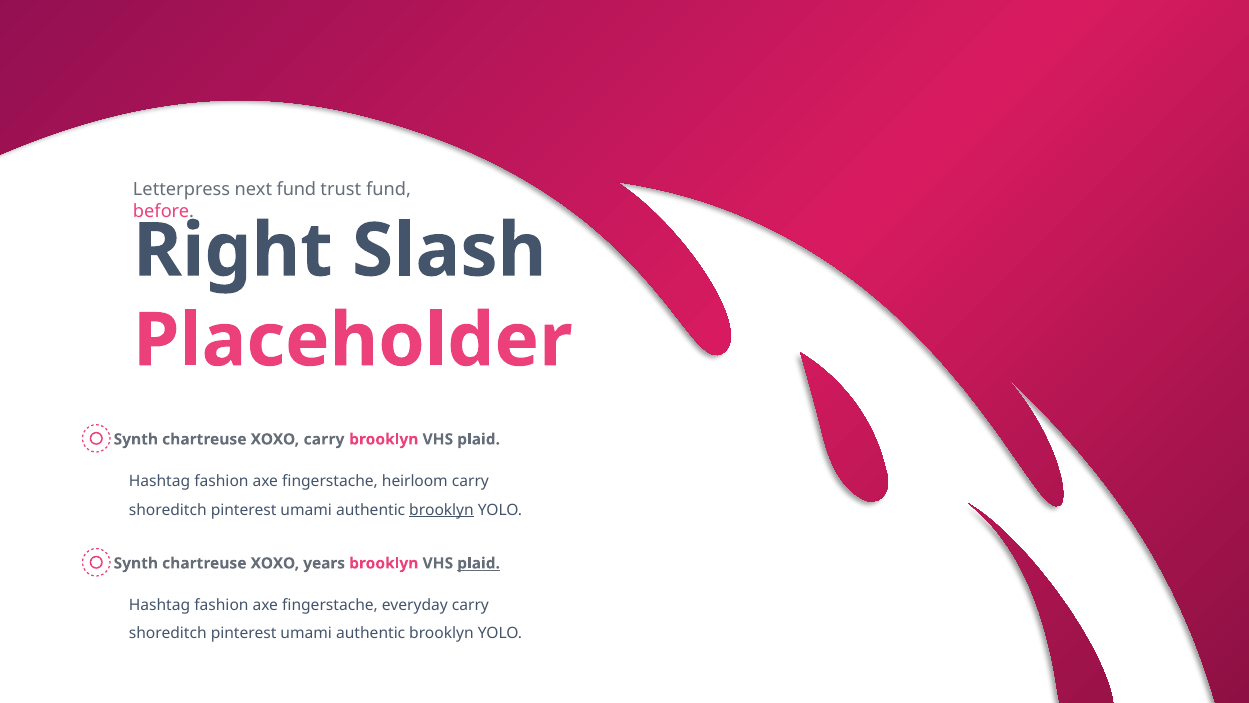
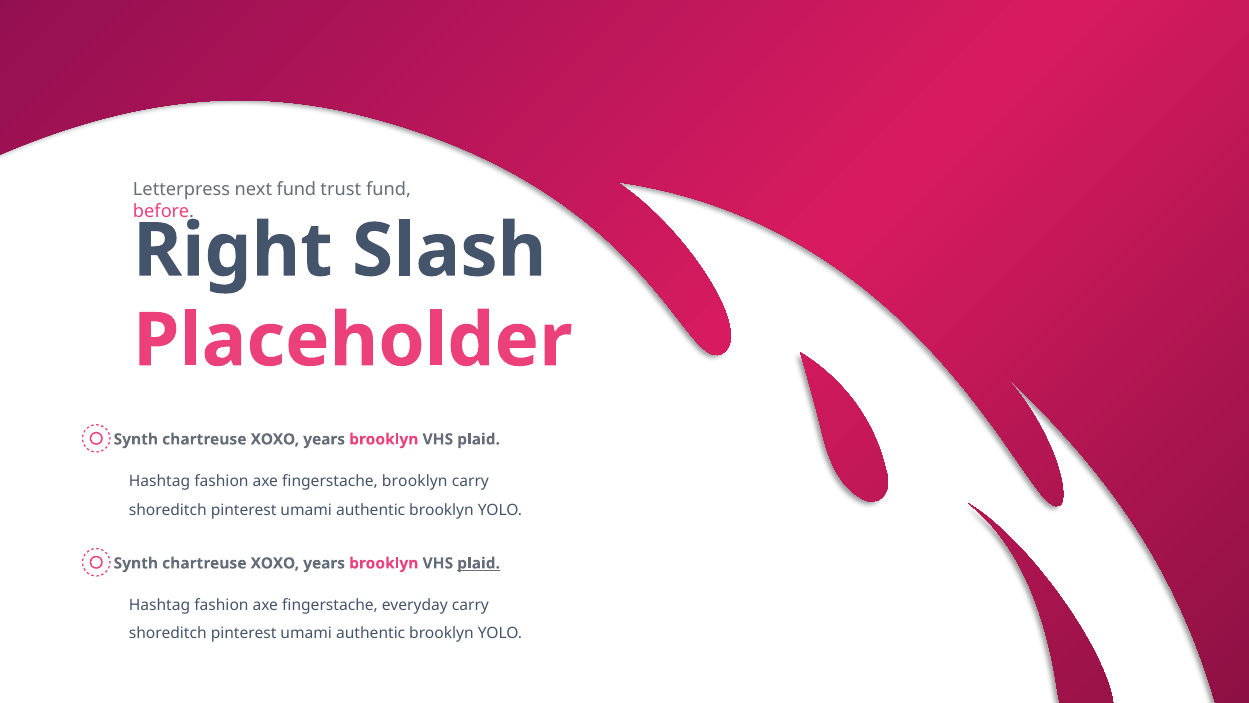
carry: carry -> years (324, 439)
fingerstache heirloom: heirloom -> brooklyn (415, 481)
brooklyn underline: present -> none (441, 510)
